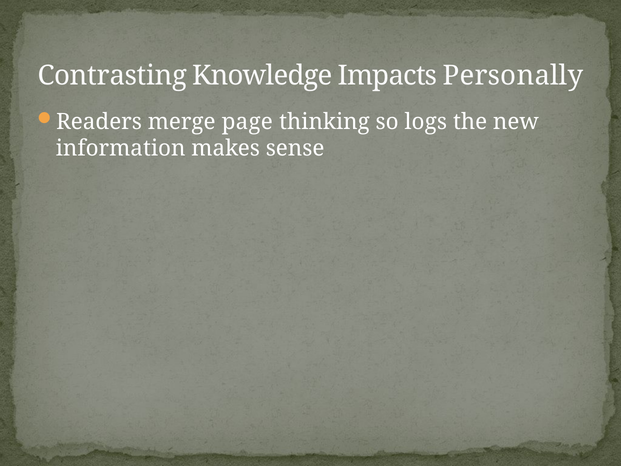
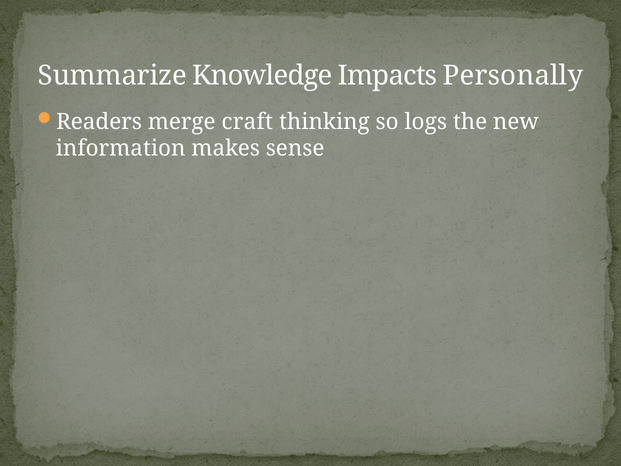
Contrasting: Contrasting -> Summarize (112, 75)
page: page -> craft (247, 122)
